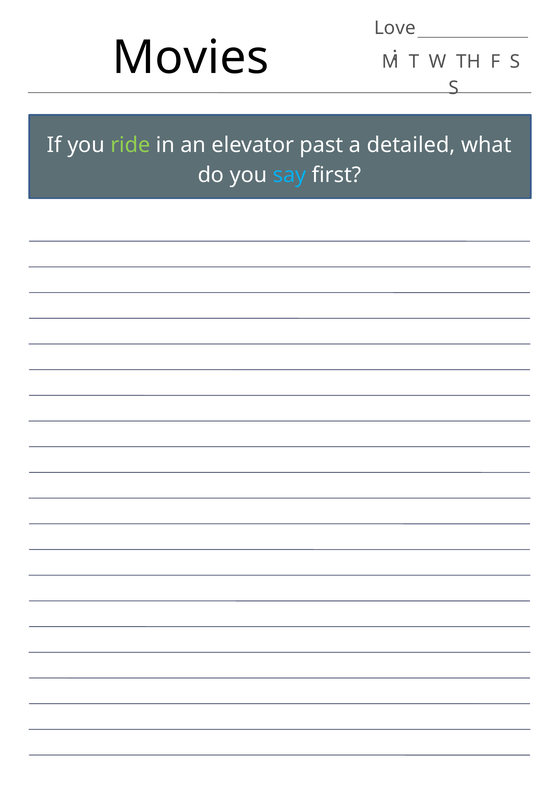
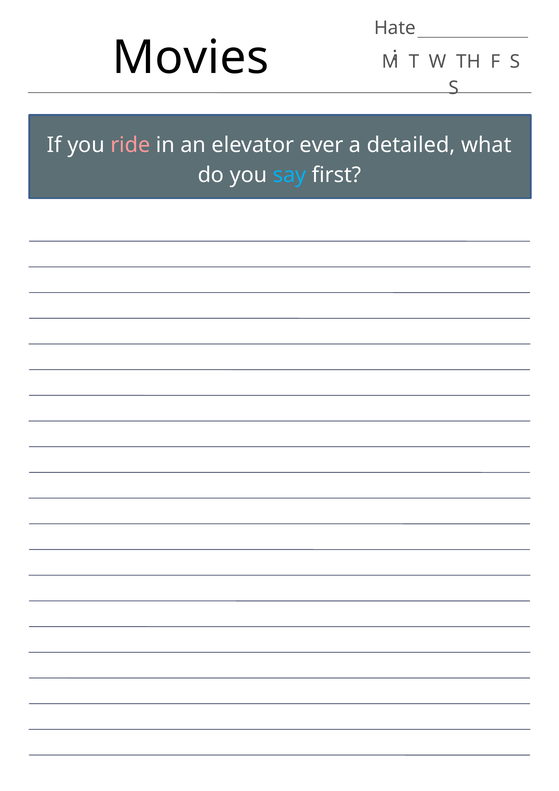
Love: Love -> Hate (395, 28)
ride colour: light green -> pink (130, 145)
past: past -> ever (322, 145)
